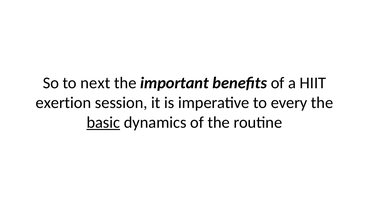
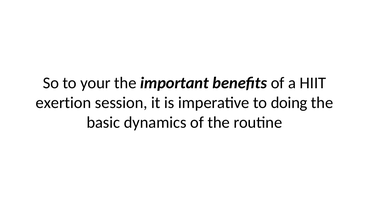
next: next -> your (95, 83)
every: every -> doing (289, 102)
basic underline: present -> none (103, 122)
